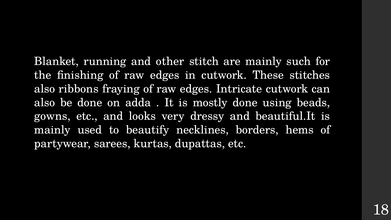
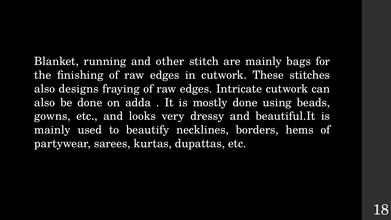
such: such -> bags (299, 61)
ribbons: ribbons -> designs (79, 89)
